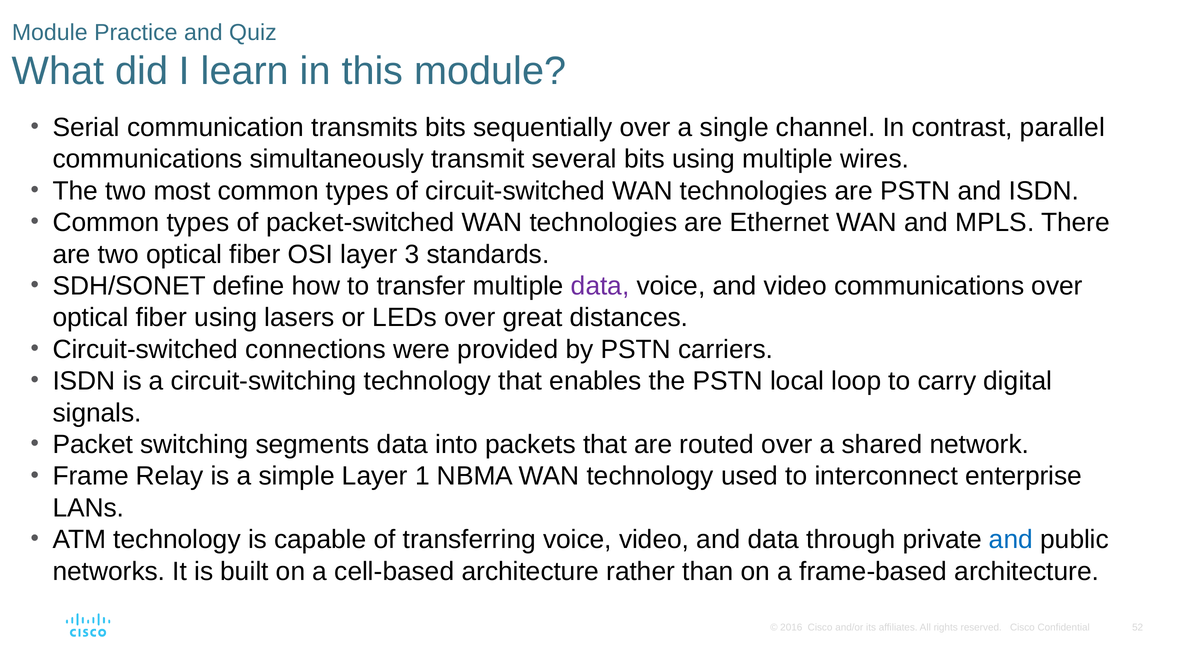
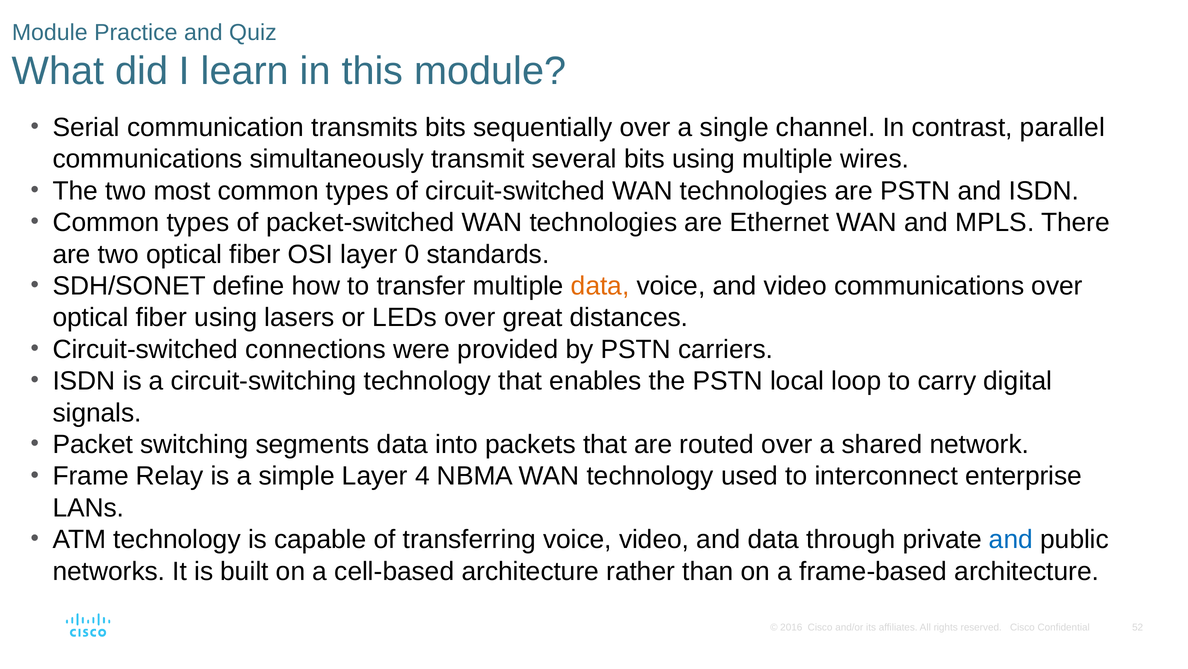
3: 3 -> 0 (412, 254)
data colour: purple -> orange (600, 286)
1: 1 -> 4 (422, 476)
